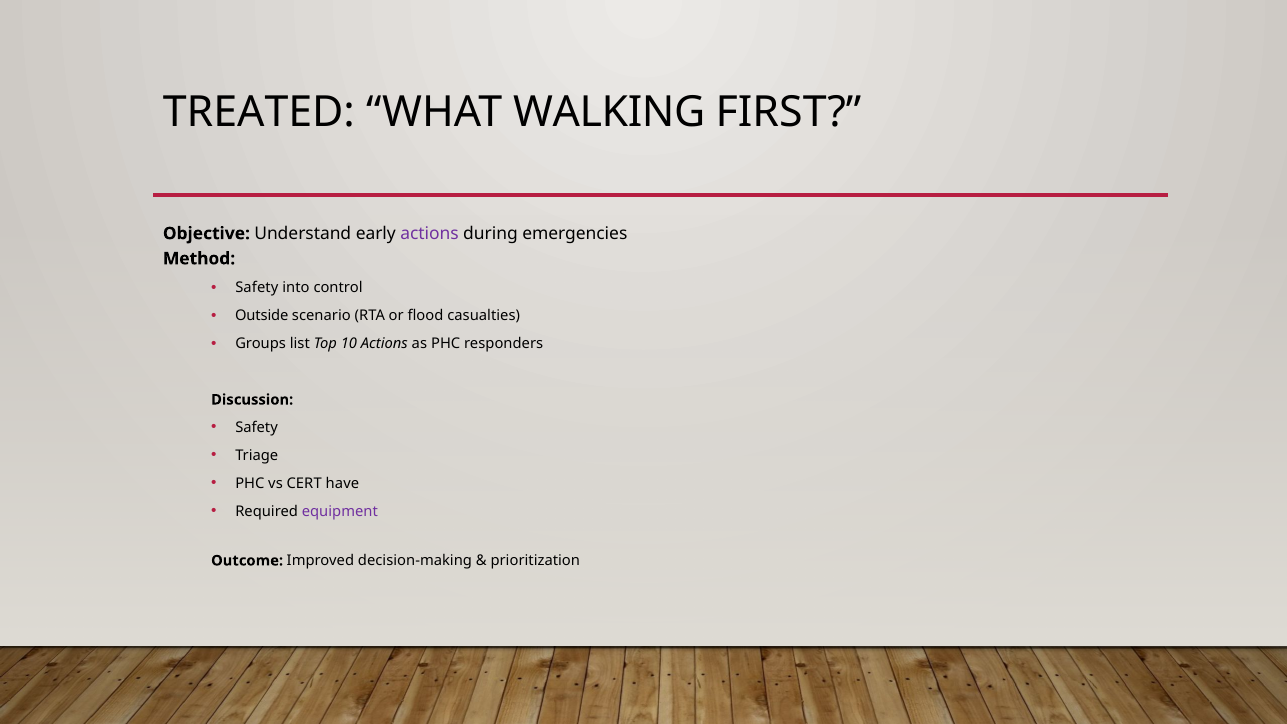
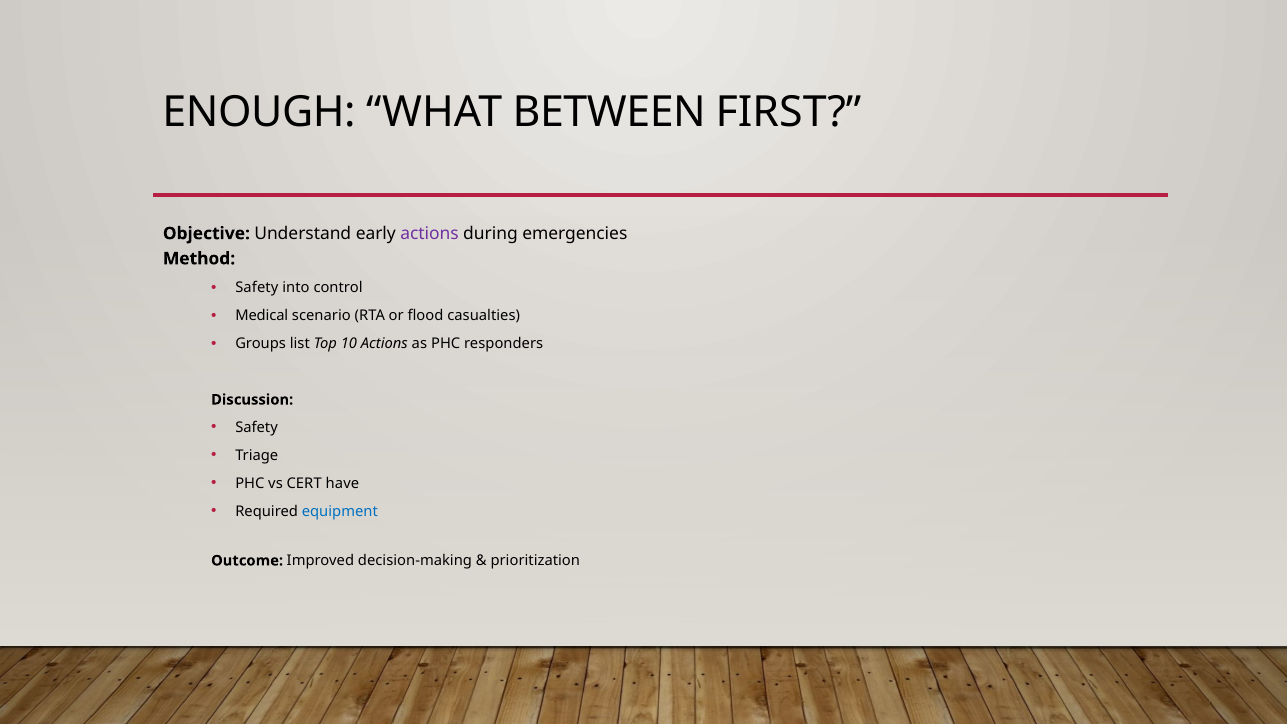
TREATED: TREATED -> ENOUGH (259, 113)
WALKING: WALKING -> BETWEEN (609, 113)
Outside: Outside -> Medical (262, 316)
equipment colour: purple -> blue (340, 511)
